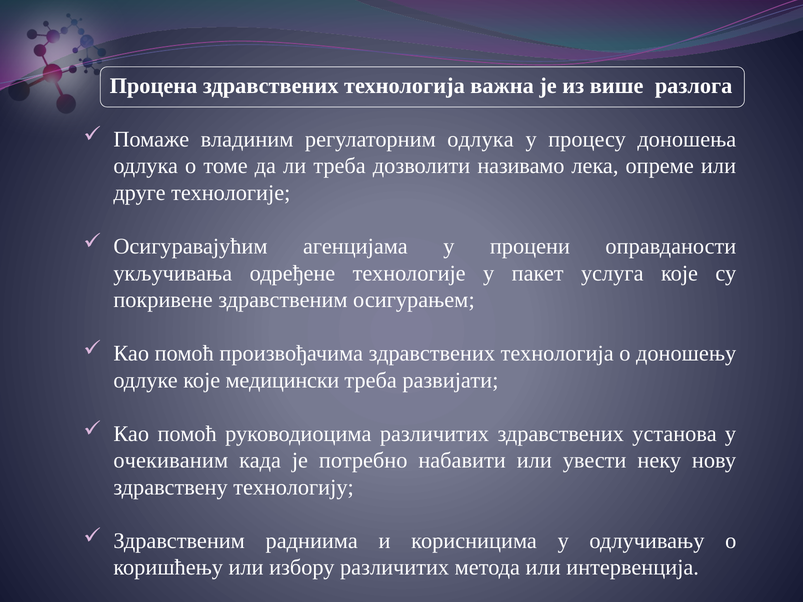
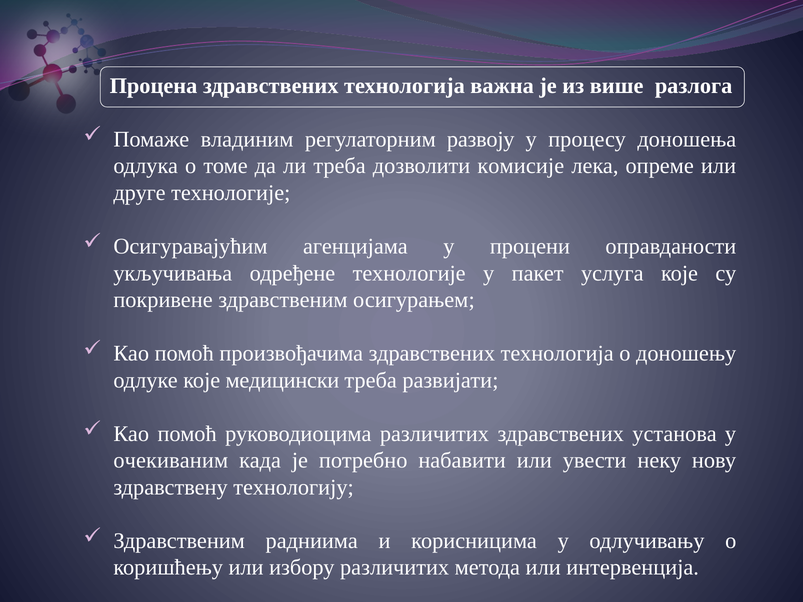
регулаторним одлука: одлука -> развоју (481, 139)
називамо: називамо -> комисије (521, 166)
